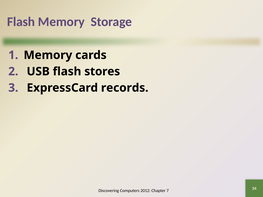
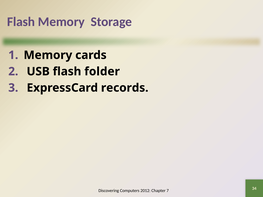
stores: stores -> folder (102, 72)
